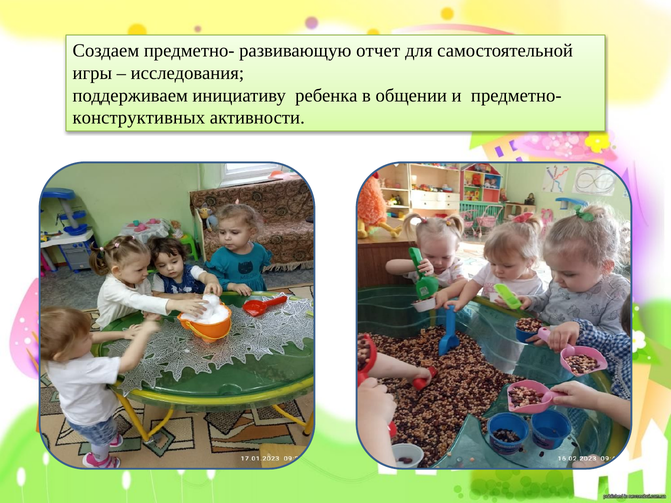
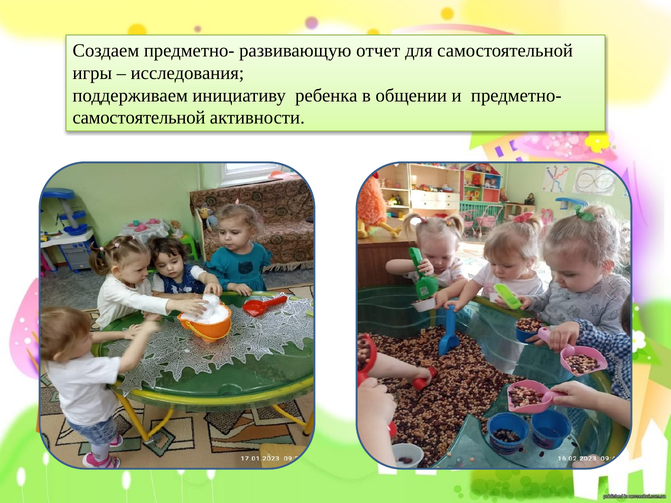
конструктивных: конструктивных -> самостоятельной (139, 118)
